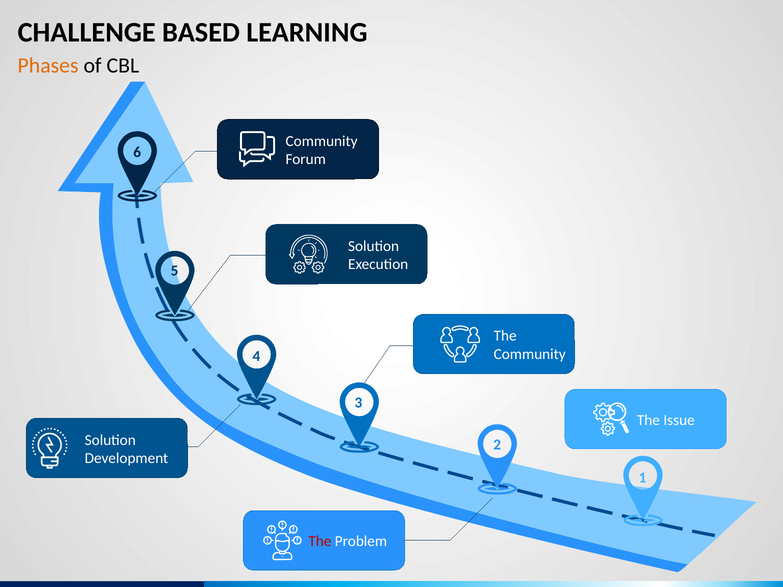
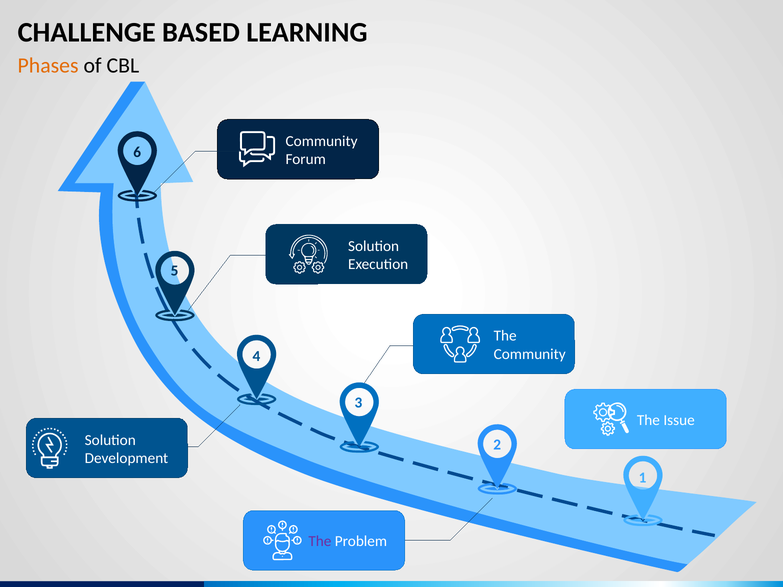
The colour: red -> purple (320, 542)
